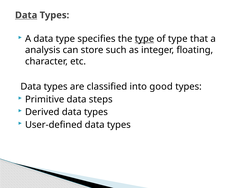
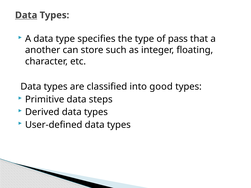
type underline: present -> none (144, 39)
of type: type -> pass (178, 39)
analysis: analysis -> another (43, 50)
